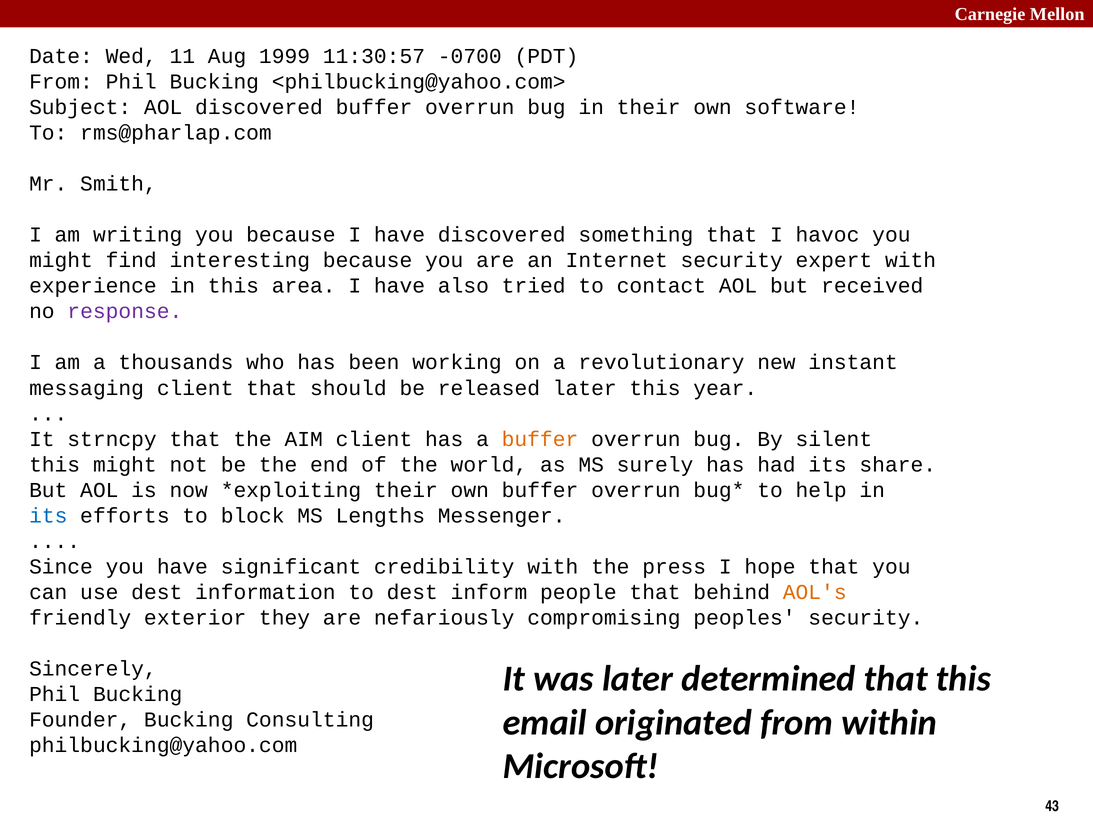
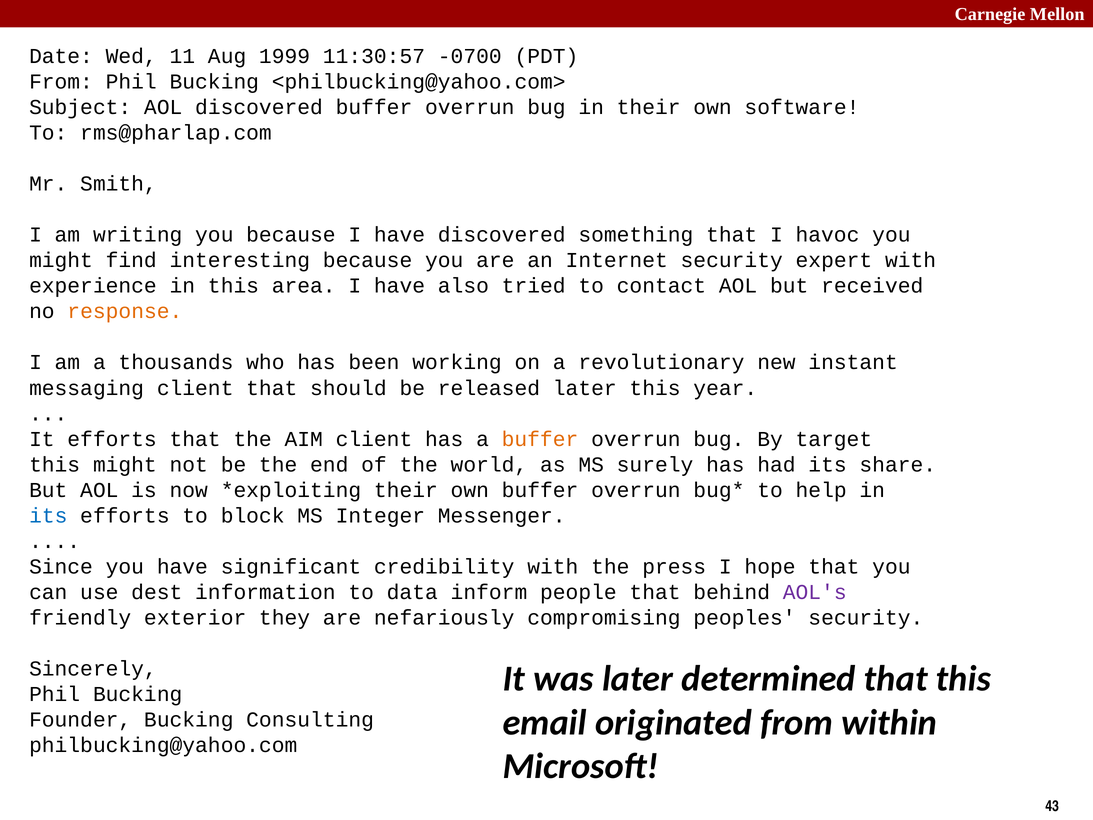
response colour: purple -> orange (125, 311)
It strncpy: strncpy -> efforts (112, 439)
silent: silent -> target (834, 439)
Lengths: Lengths -> Integer (380, 515)
to dest: dest -> data (412, 592)
AOL's colour: orange -> purple (815, 592)
